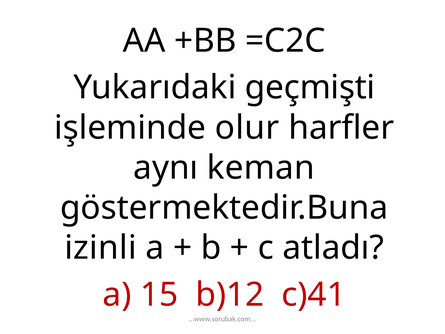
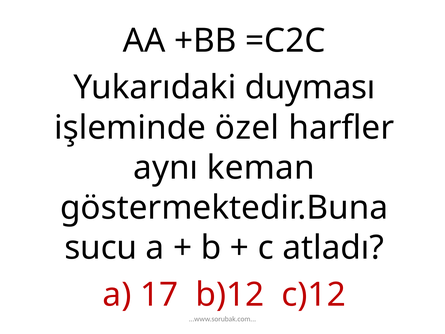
geçmişti: geçmişti -> duyması (310, 87)
olur: olur -> özel (247, 128)
izinli: izinli -> sucu (101, 248)
15: 15 -> 17 (159, 294)
c)41: c)41 -> c)12 (314, 294)
